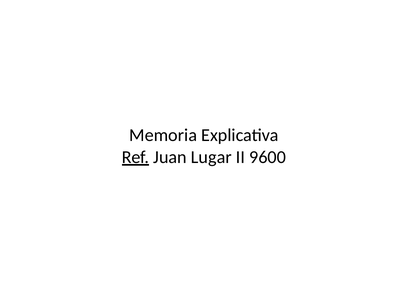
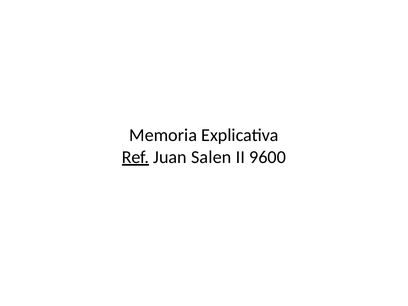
Lugar: Lugar -> Salen (211, 157)
